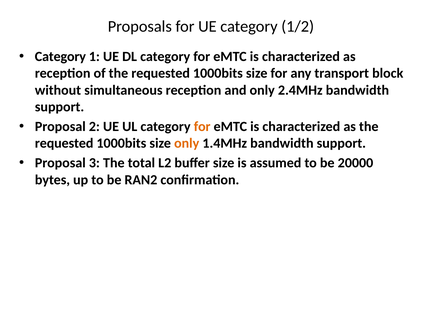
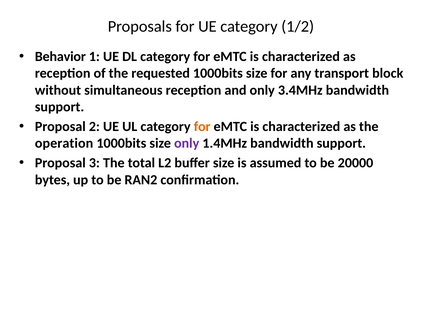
Category: Category -> Behavior (60, 57)
2.4MHz: 2.4MHz -> 3.4MHz (300, 90)
requested: requested -> operation (64, 144)
only colour: orange -> purple (187, 144)
